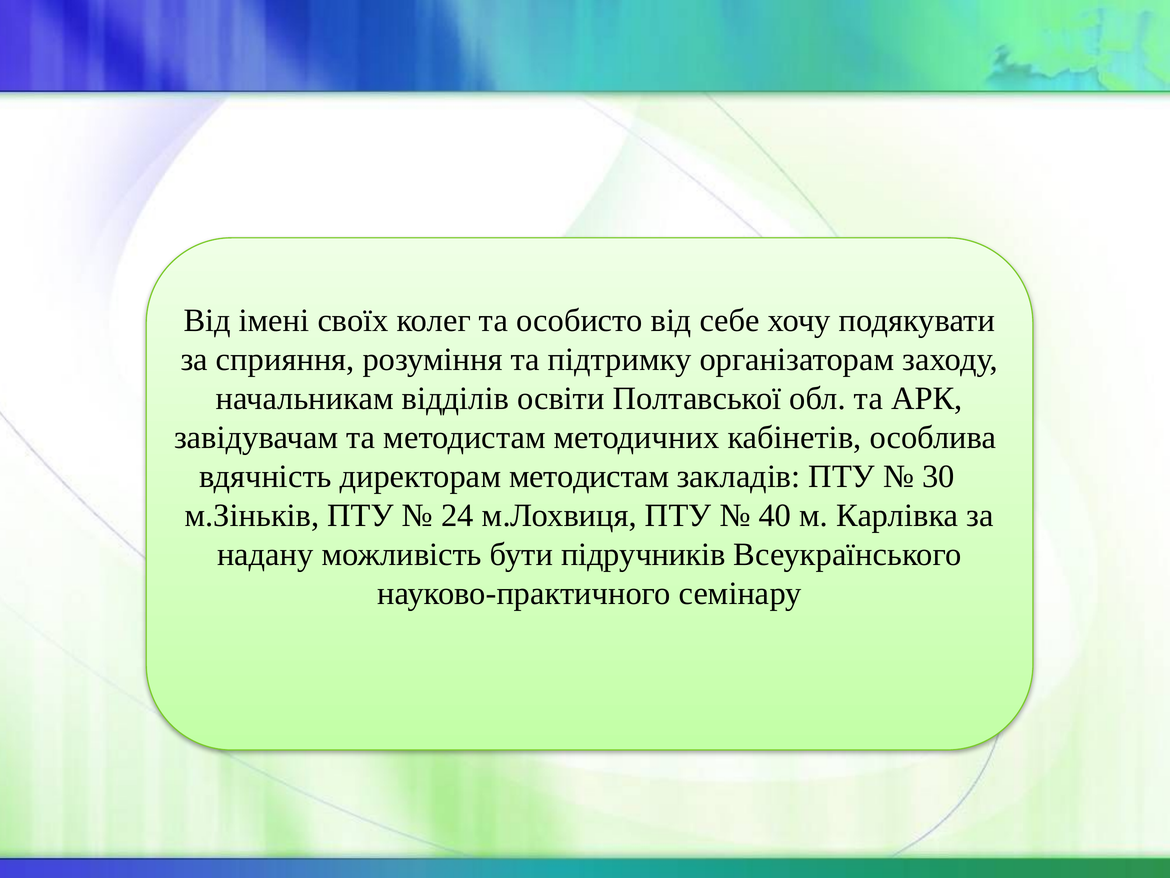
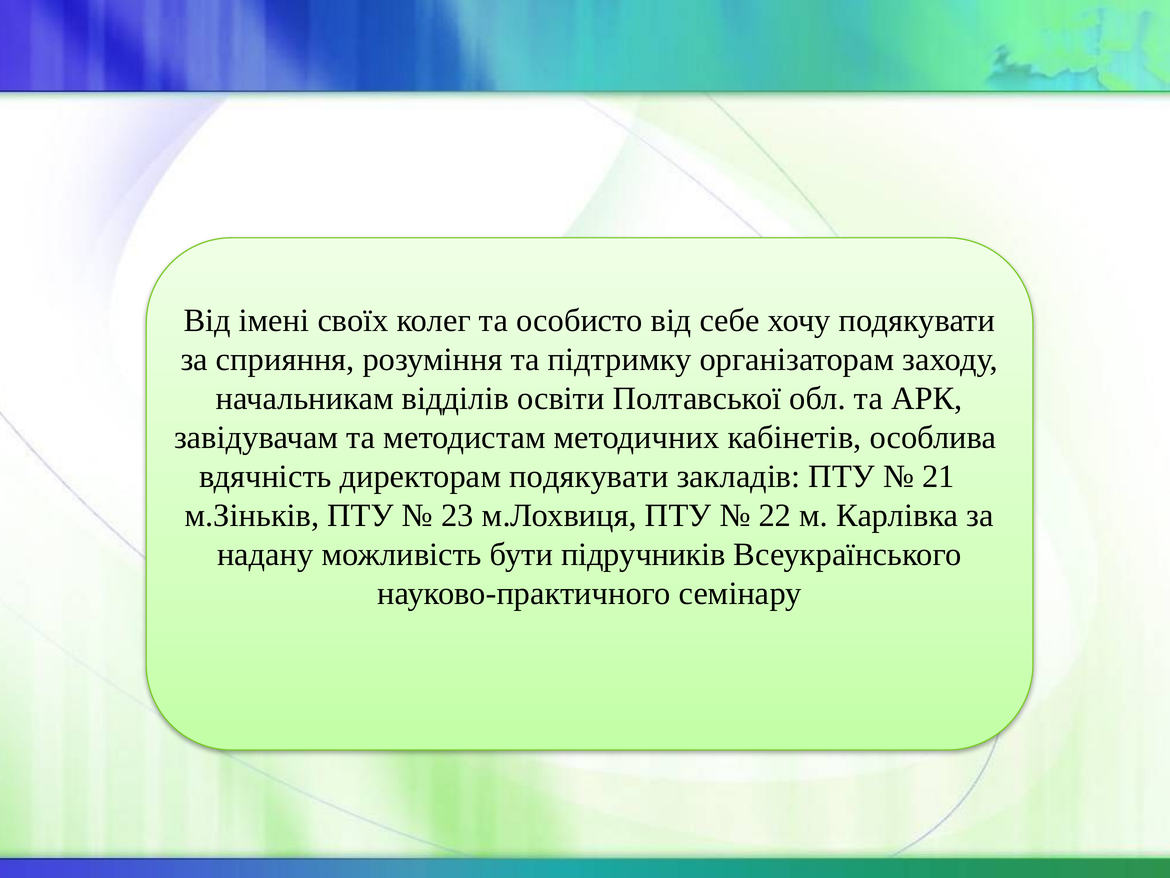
директорам методистам: методистам -> подякувати (589, 476)
30: 30 -> 21 (939, 476)
24: 24 -> 23 (457, 515)
40: 40 -> 22 (775, 515)
